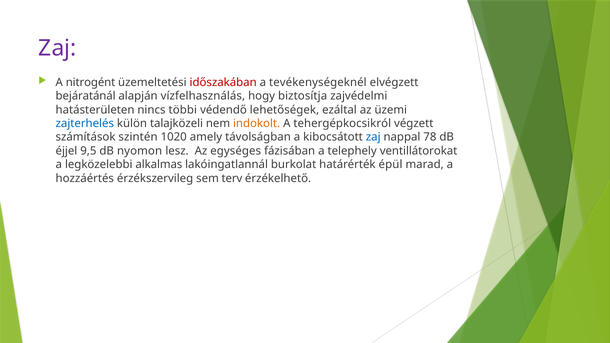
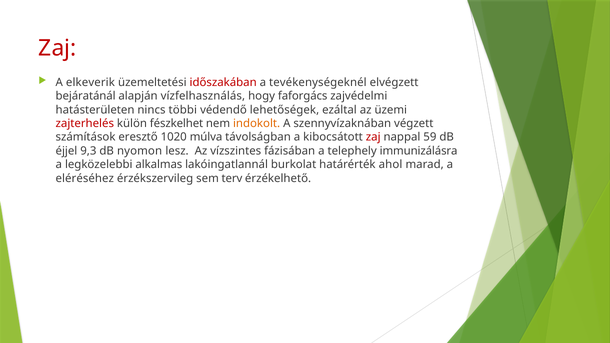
Zaj colour: purple -> red (57, 48)
nitrogént: nitrogént -> elkeverik (90, 82)
biztosítja: biztosítja -> faforgács (303, 96)
zajterhelés colour: blue -> red (85, 123)
talajközeli: talajközeli -> fészkelhet (177, 123)
tehergépkocsikról: tehergépkocsikról -> szennyvízaknában (342, 123)
szintén: szintén -> eresztő (138, 137)
amely: amely -> múlva (206, 137)
zaj colour: blue -> red (373, 137)
78: 78 -> 59 (430, 137)
9,5: 9,5 -> 9,3 (88, 151)
egységes: egységes -> vízszintes (236, 151)
ventillátorokat: ventillátorokat -> immunizálásra (419, 151)
épül: épül -> ahol (391, 165)
hozzáértés: hozzáértés -> eléréséhez (85, 178)
